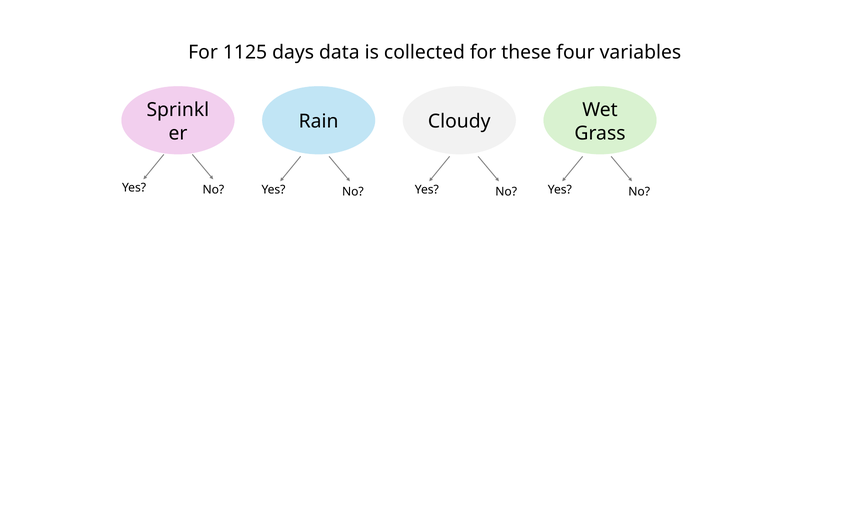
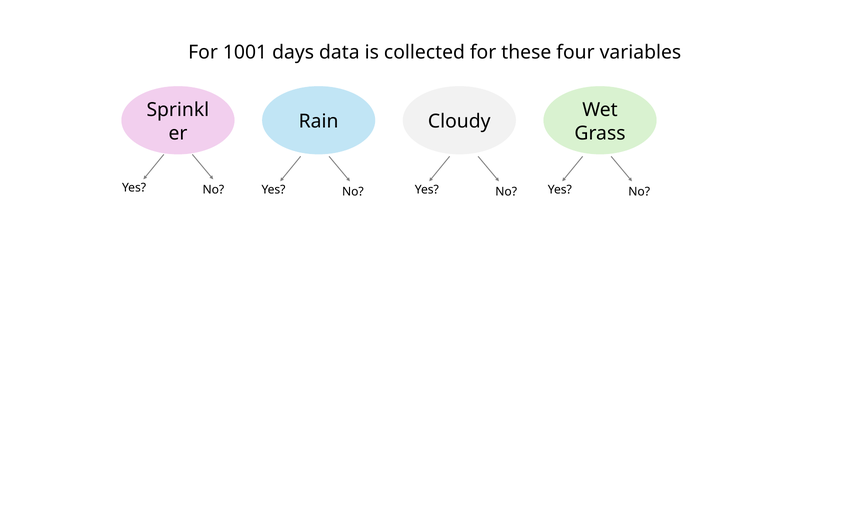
1125: 1125 -> 1001 (245, 53)
